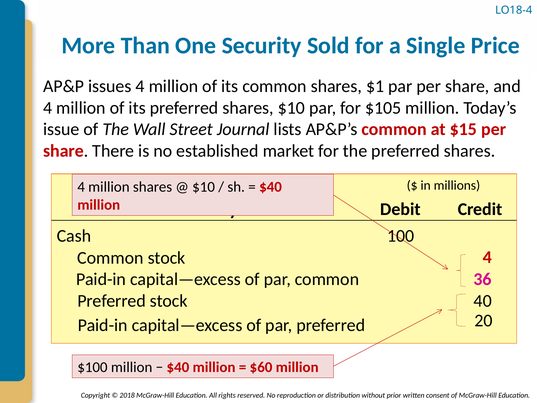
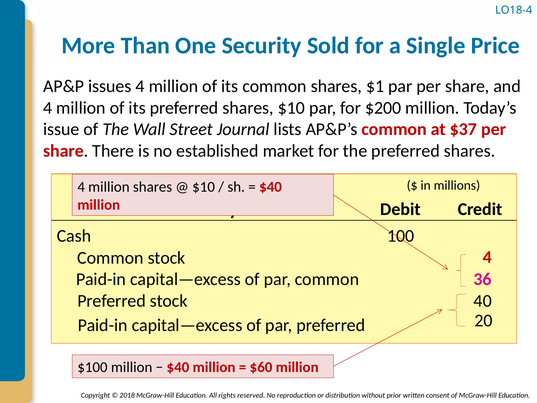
$105: $105 -> $200 (383, 108)
$15: $15 -> $37 (463, 129)
